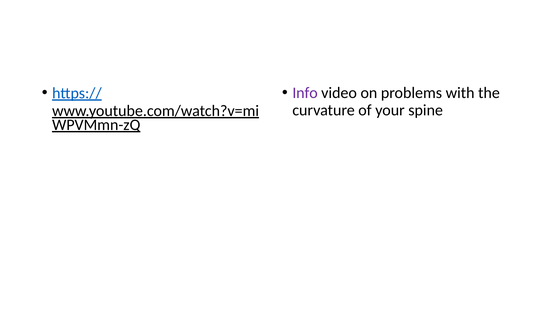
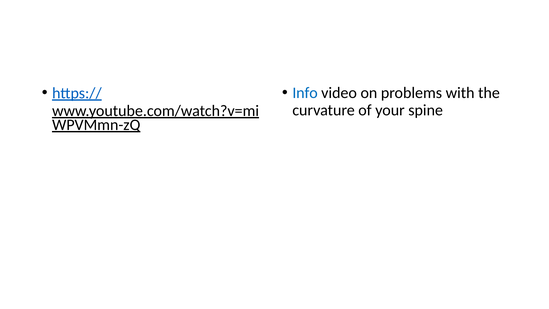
Info colour: purple -> blue (305, 93)
